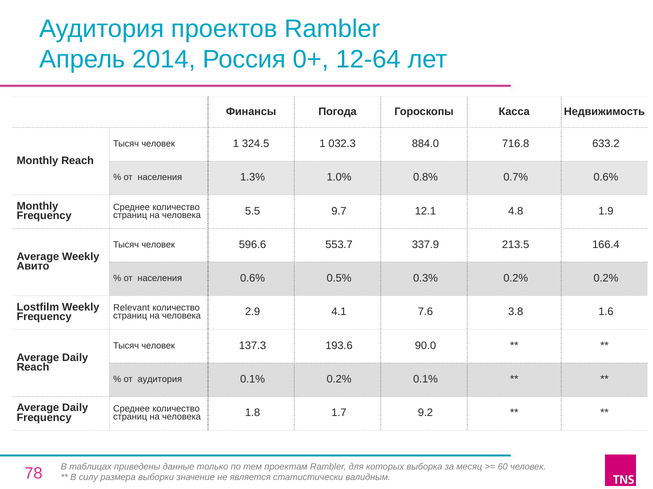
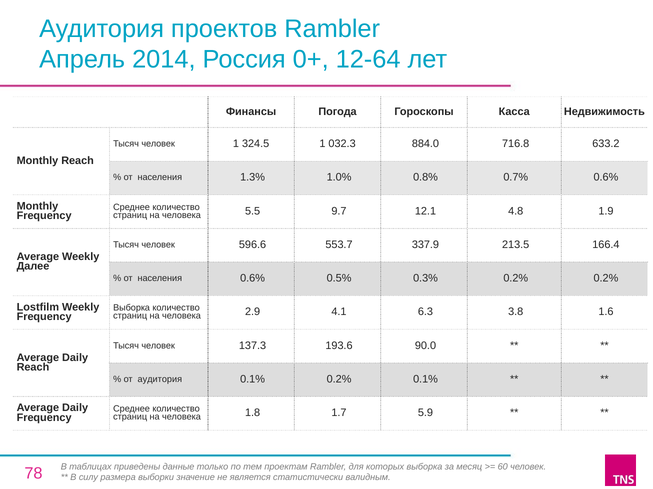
Авито: Авито -> Далее (33, 267)
Relevant: Relevant -> Выборка (132, 308)
7.6: 7.6 -> 6.3 (425, 312)
9.2: 9.2 -> 5.9 (425, 413)
